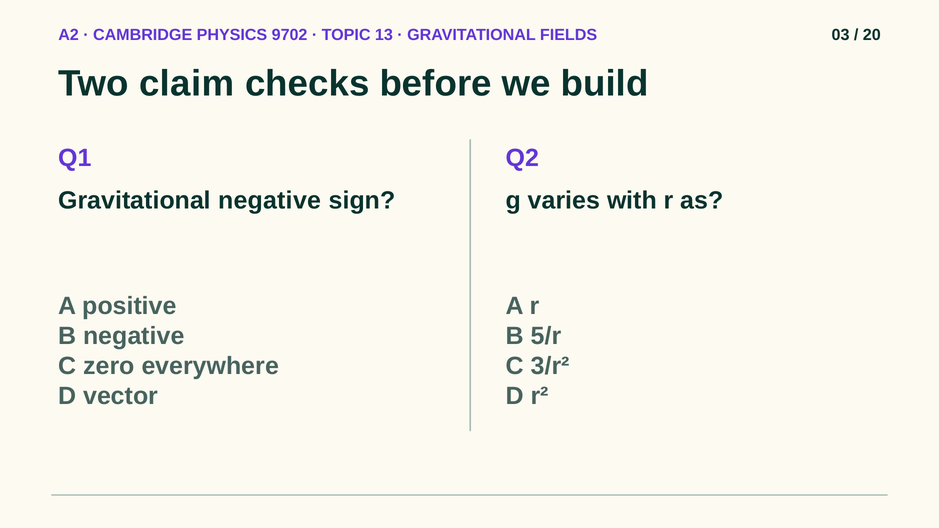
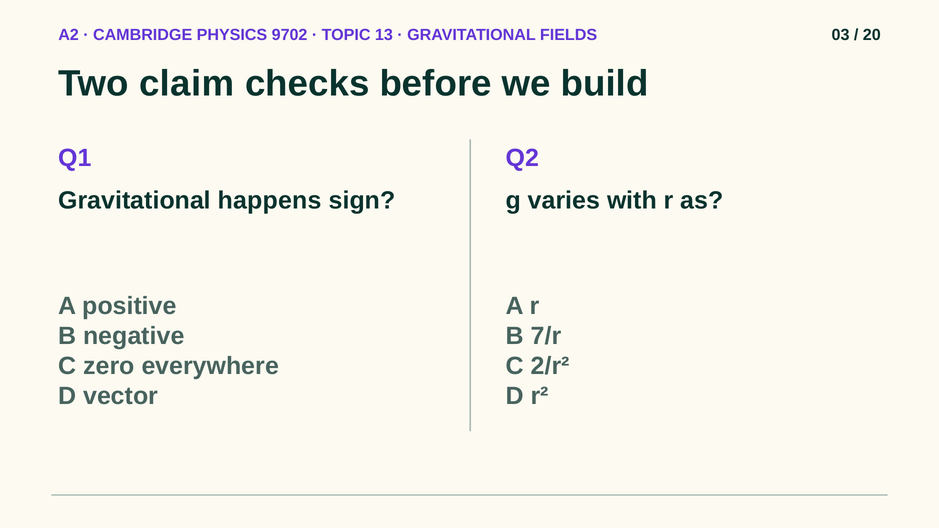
Gravitational negative: negative -> happens (270, 201)
5/r: 5/r -> 7/r (546, 336)
3/r²: 3/r² -> 2/r² (550, 366)
